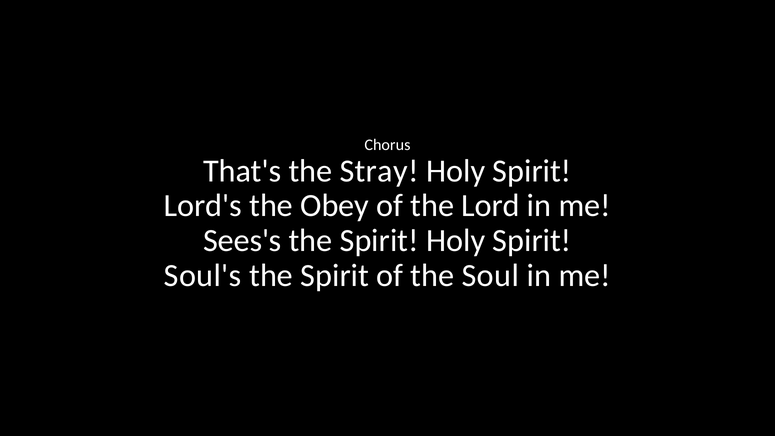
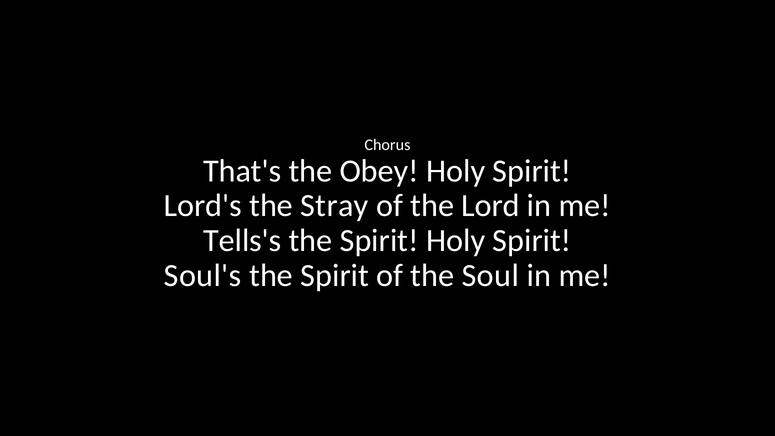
Stray: Stray -> Obey (379, 171)
Obey: Obey -> Stray (334, 206)
Sees's: Sees's -> Tells's (242, 241)
